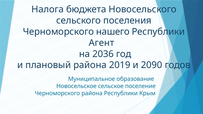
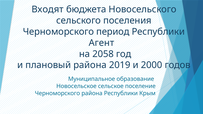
Налога: Налога -> Входят (48, 9)
нашего: нашего -> период (113, 32)
2036: 2036 -> 2058 (103, 54)
2090: 2090 -> 2000 (152, 65)
